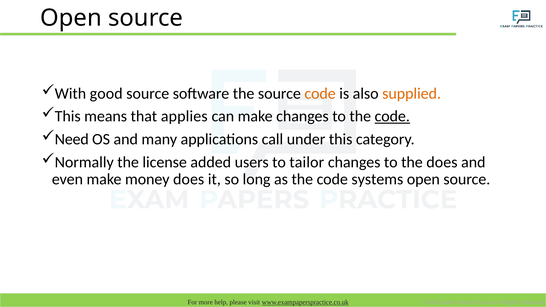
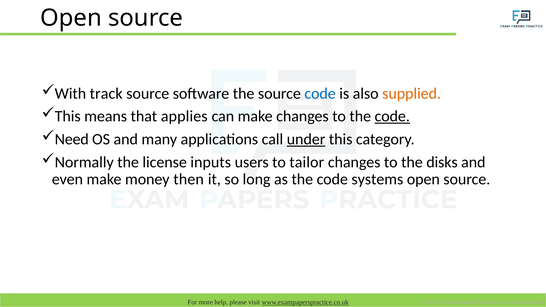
good: good -> track (106, 94)
code colour: orange -> blue (320, 94)
under underline: none -> present (306, 139)
added: added -> inputs (211, 162)
the does: does -> disks (442, 162)
money does: does -> then (189, 179)
